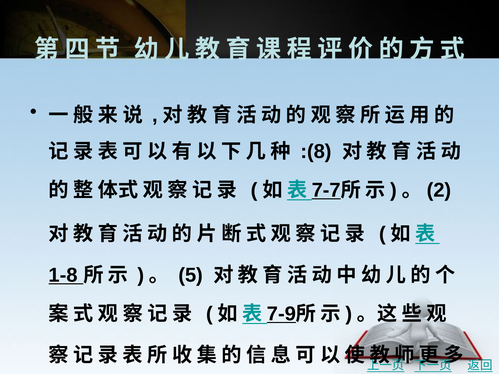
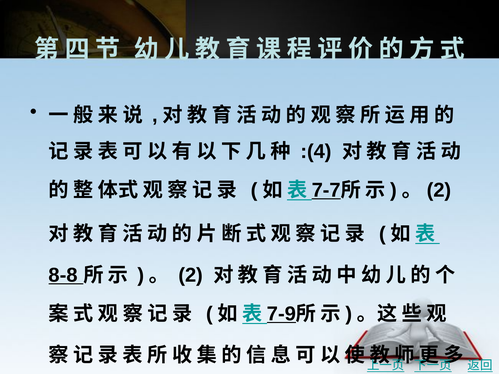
:(8: :(8 -> :(4 (316, 152)
1-8: 1-8 -> 8-8 (63, 275)
5: 5 -> 2 (191, 275)
